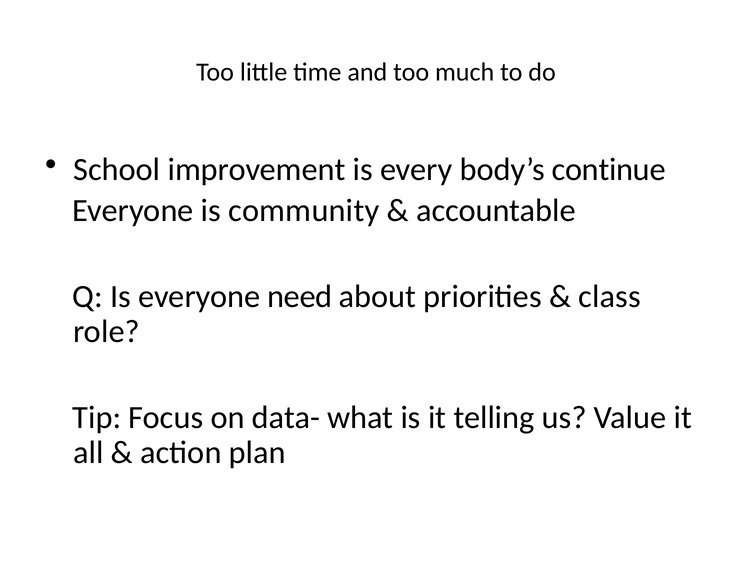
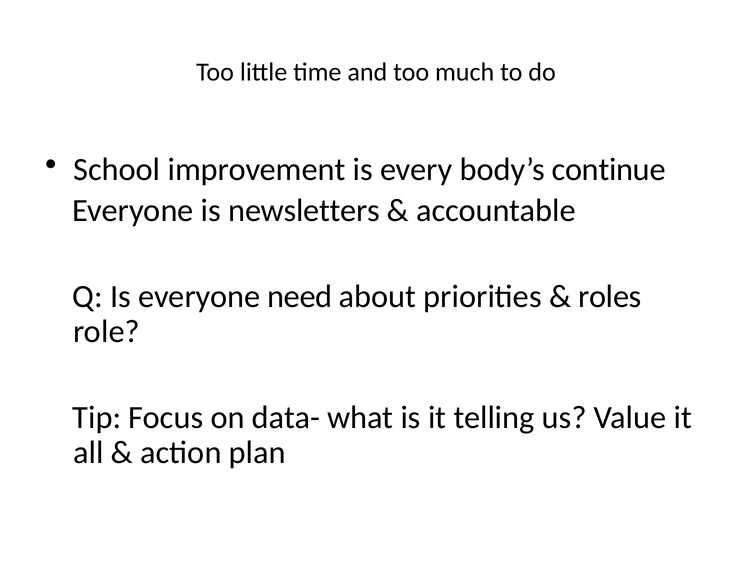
community: community -> newsletters (304, 211)
class: class -> roles (610, 296)
